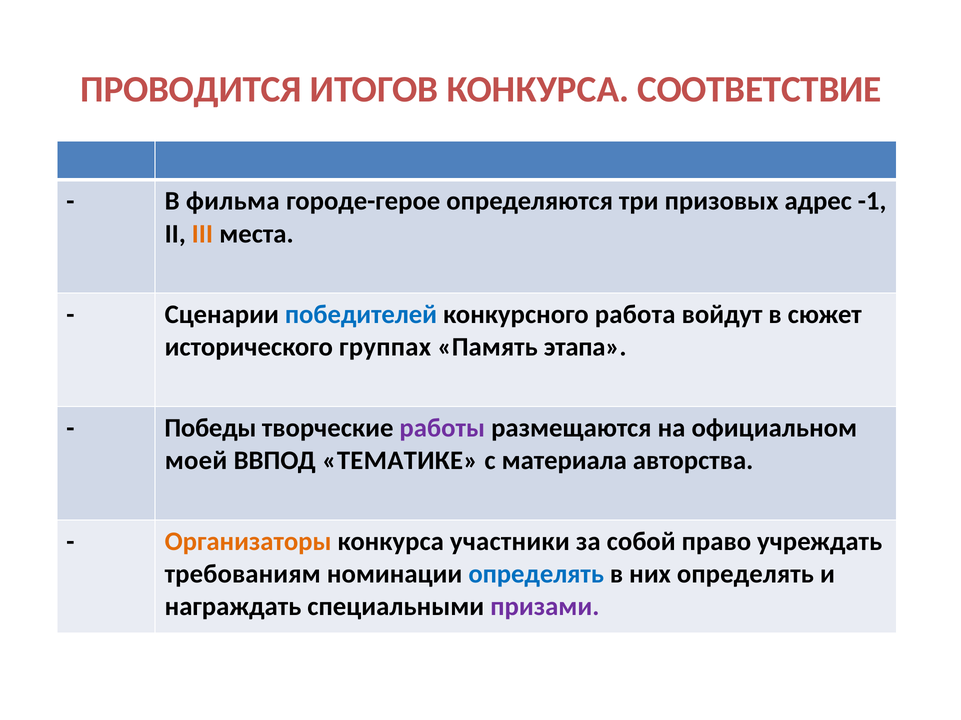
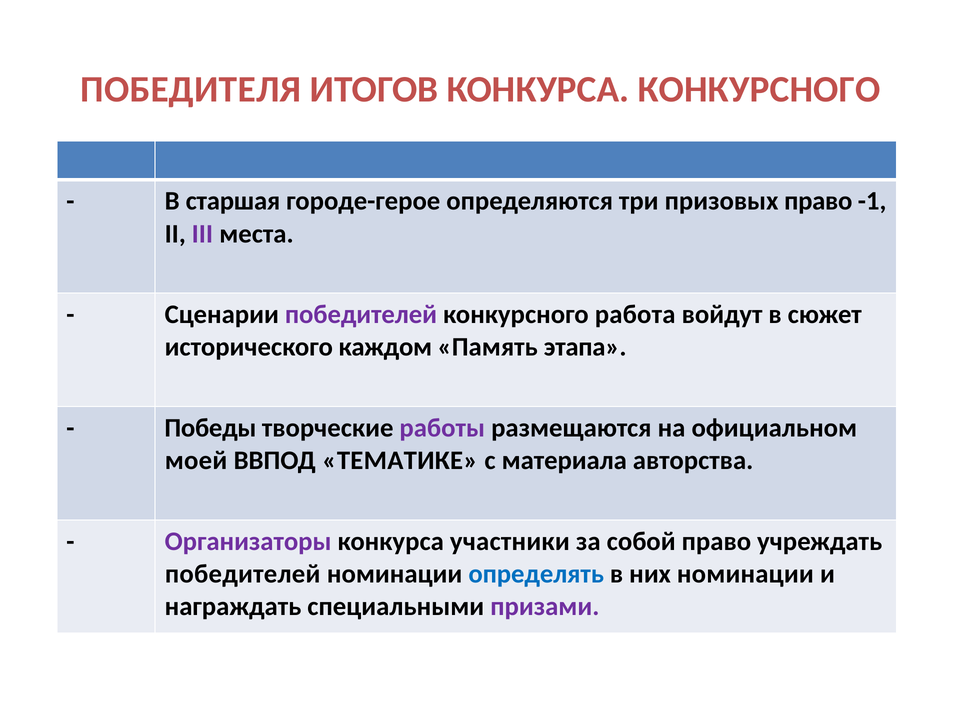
ПРОВОДИТСЯ: ПРОВОДИТСЯ -> ПОБЕДИТЕЛЯ (191, 89)
КОНКУРСА СООТВЕТСТВИЕ: СООТВЕТСТВИЕ -> КОНКУРСНОГО (759, 89)
фильма: фильма -> старшая (233, 201)
призовых адрес: адрес -> право (818, 201)
III colour: orange -> purple (202, 234)
победителей colour: blue -> purple (361, 315)
группах: группах -> каждом (385, 348)
Организаторы colour: orange -> purple (248, 542)
требованиям: требованиям -> победителей (243, 575)
них определять: определять -> номинации (745, 575)
